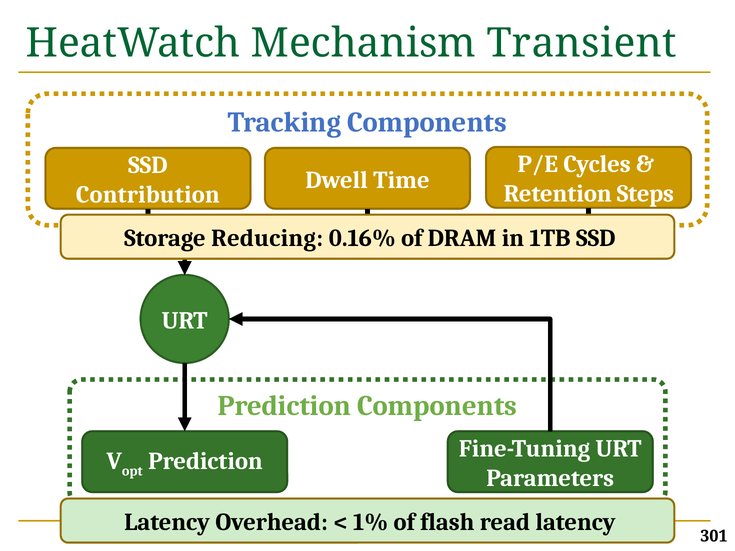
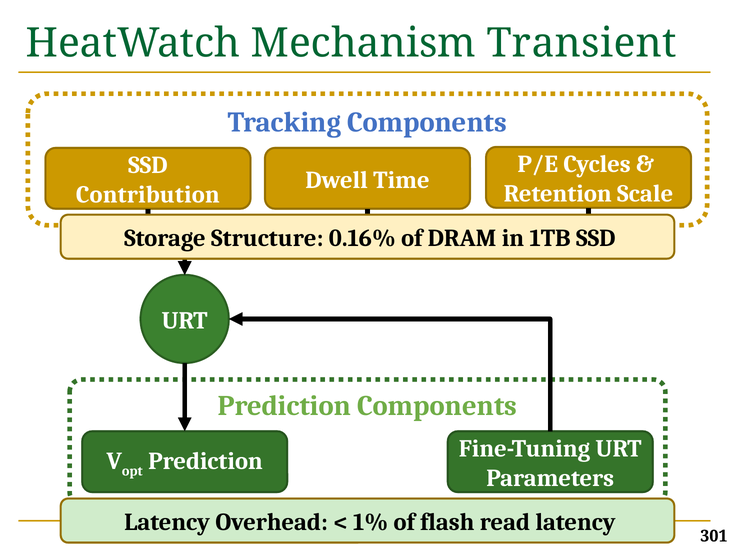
Steps: Steps -> Scale (645, 194)
Reducing: Reducing -> Structure (267, 239)
